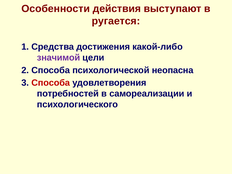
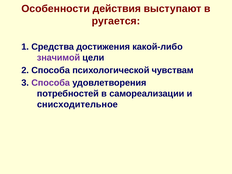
неопасна: неопасна -> чувствам (173, 70)
Способа colour: red -> purple (51, 83)
психологического: психологического -> снисходительное (77, 105)
